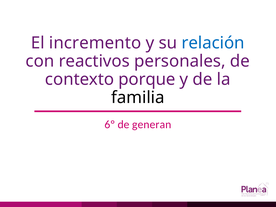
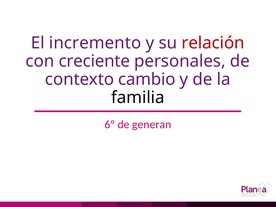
relación colour: blue -> red (213, 43)
reactivos: reactivos -> creciente (94, 61)
porque: porque -> cambio (147, 79)
